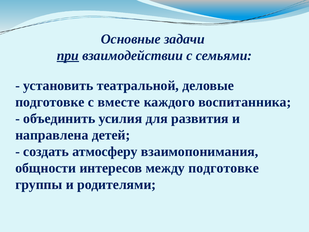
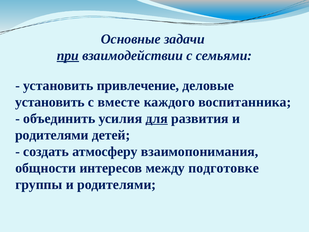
театральной: театральной -> привлечение (138, 85)
подготовке: подготовке -> установить (50, 102)
для underline: none -> present (157, 118)
направлена: направлена -> родителями (52, 135)
